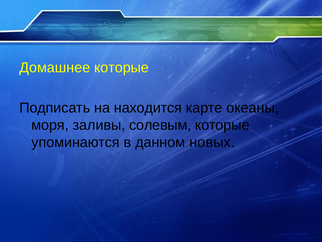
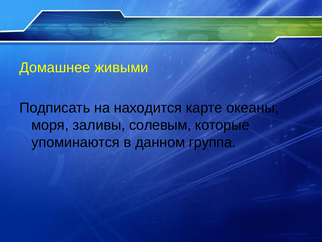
Домашнее которые: которые -> живыми (121, 68)
новых: новых -> группа (212, 142)
